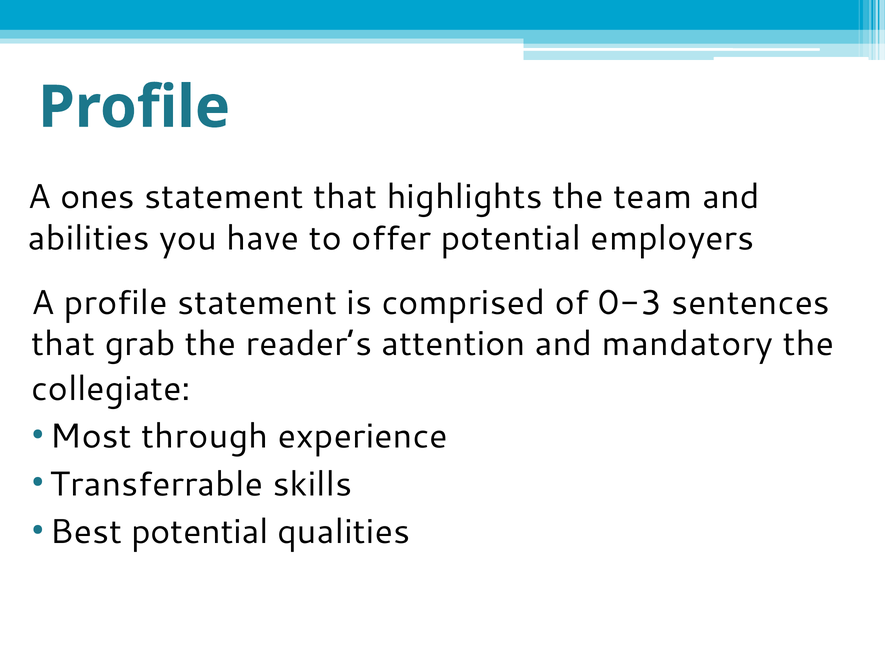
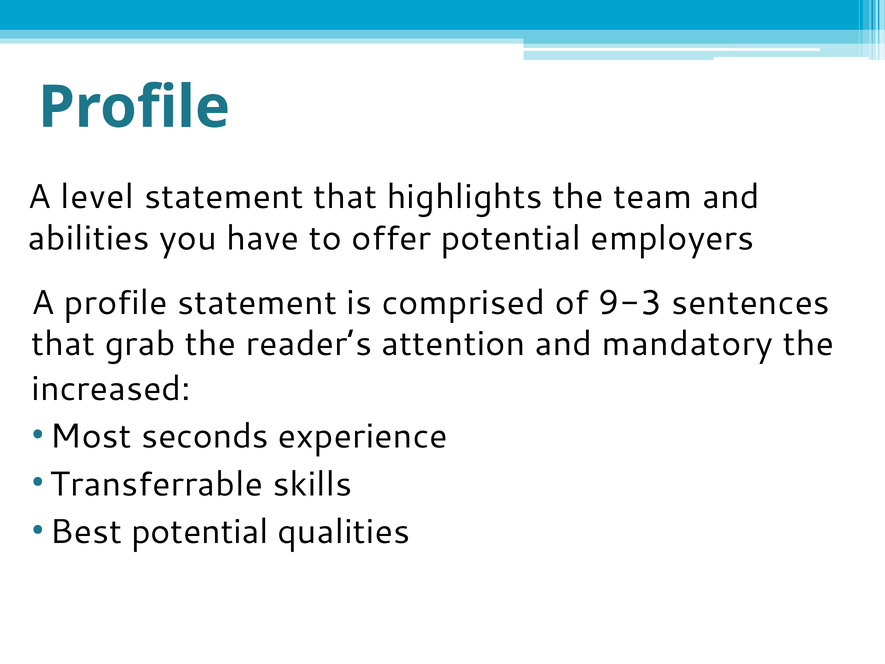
ones: ones -> level (97, 197)
0-3: 0-3 -> 9-3 (630, 303)
collegiate: collegiate -> increased (111, 389)
through: through -> seconds (205, 436)
